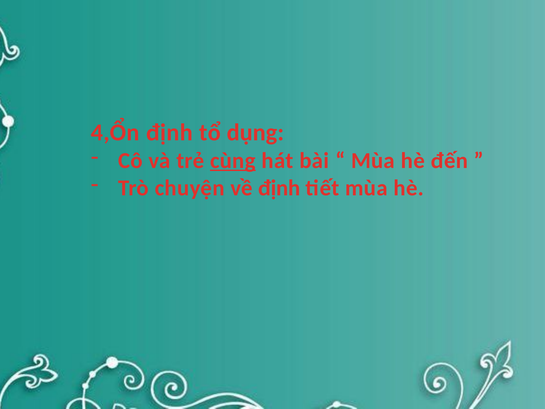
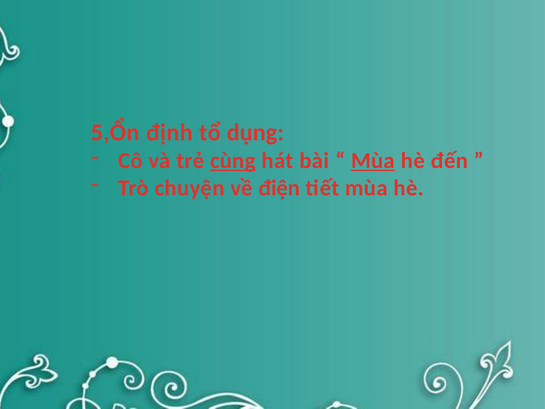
4,Ổn: 4,Ổn -> 5,Ổn (115, 132)
Mùa underline: none -> present (373, 161)
về định: định -> điện (279, 188)
